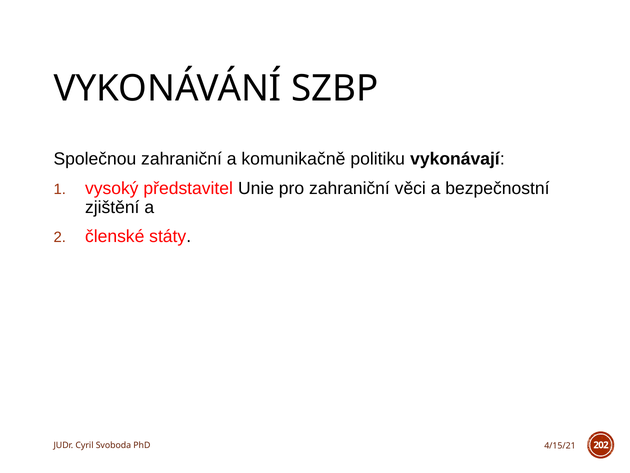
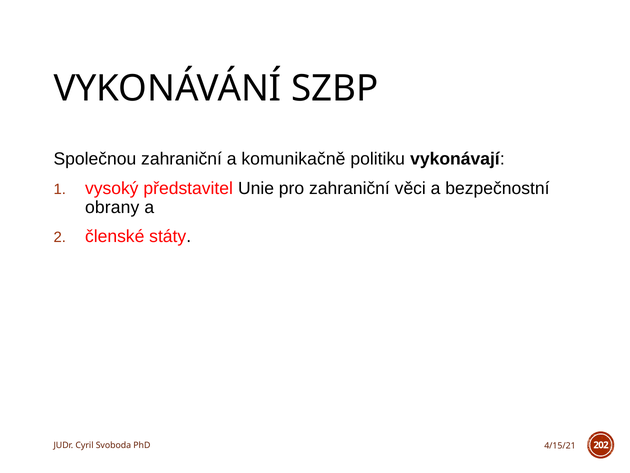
zjištění: zjištění -> obrany (112, 207)
